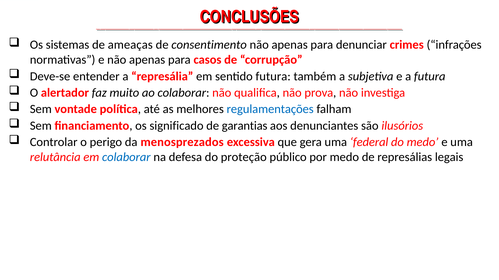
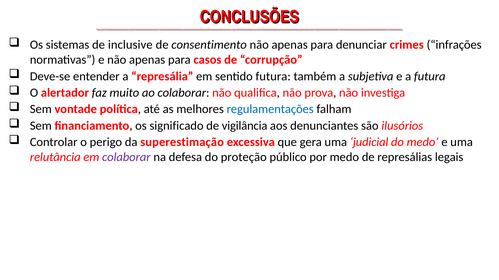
ameaças: ameaças -> inclusive (130, 45)
garantias: garantias -> vigilância (245, 126)
menosprezados: menosprezados -> superestimação (182, 143)
federal: federal -> judicial (369, 143)
colaborar colour: blue -> purple (126, 158)
